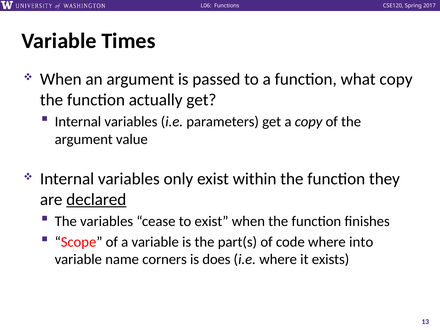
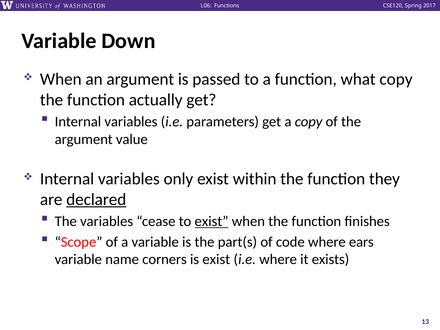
Times: Times -> Down (128, 41)
exist underline: none -> present (212, 221)
into: into -> ears (361, 242)
is does: does -> exist (216, 259)
